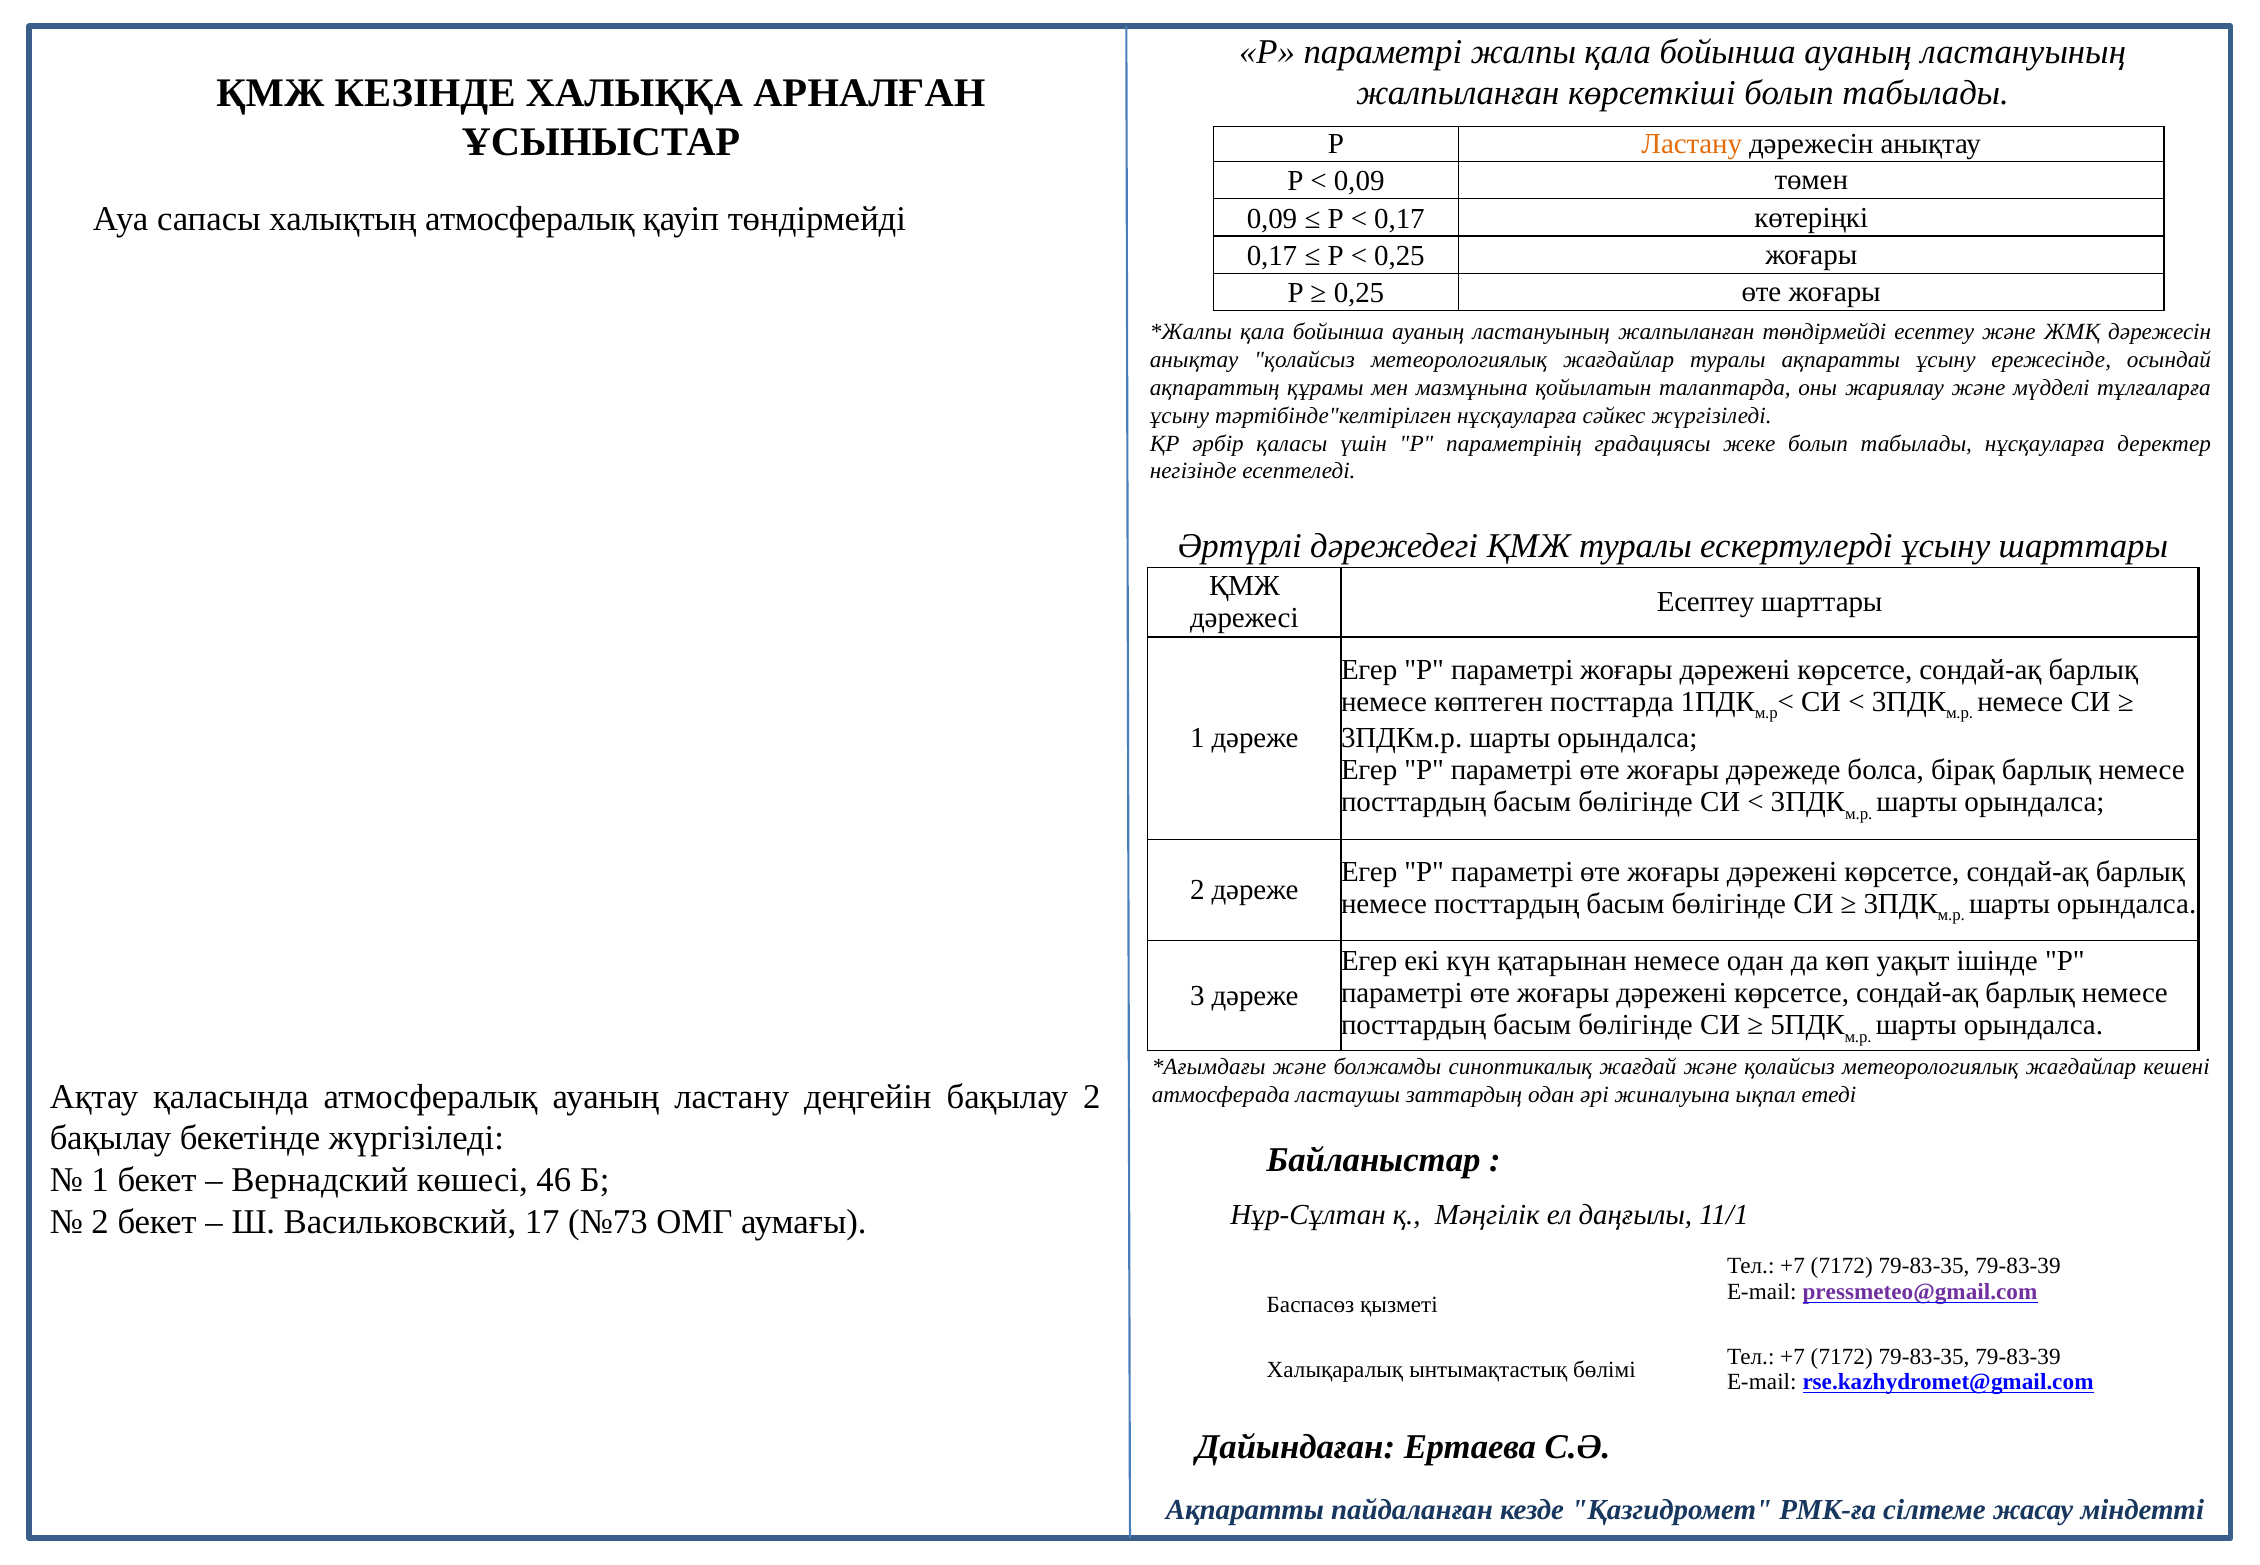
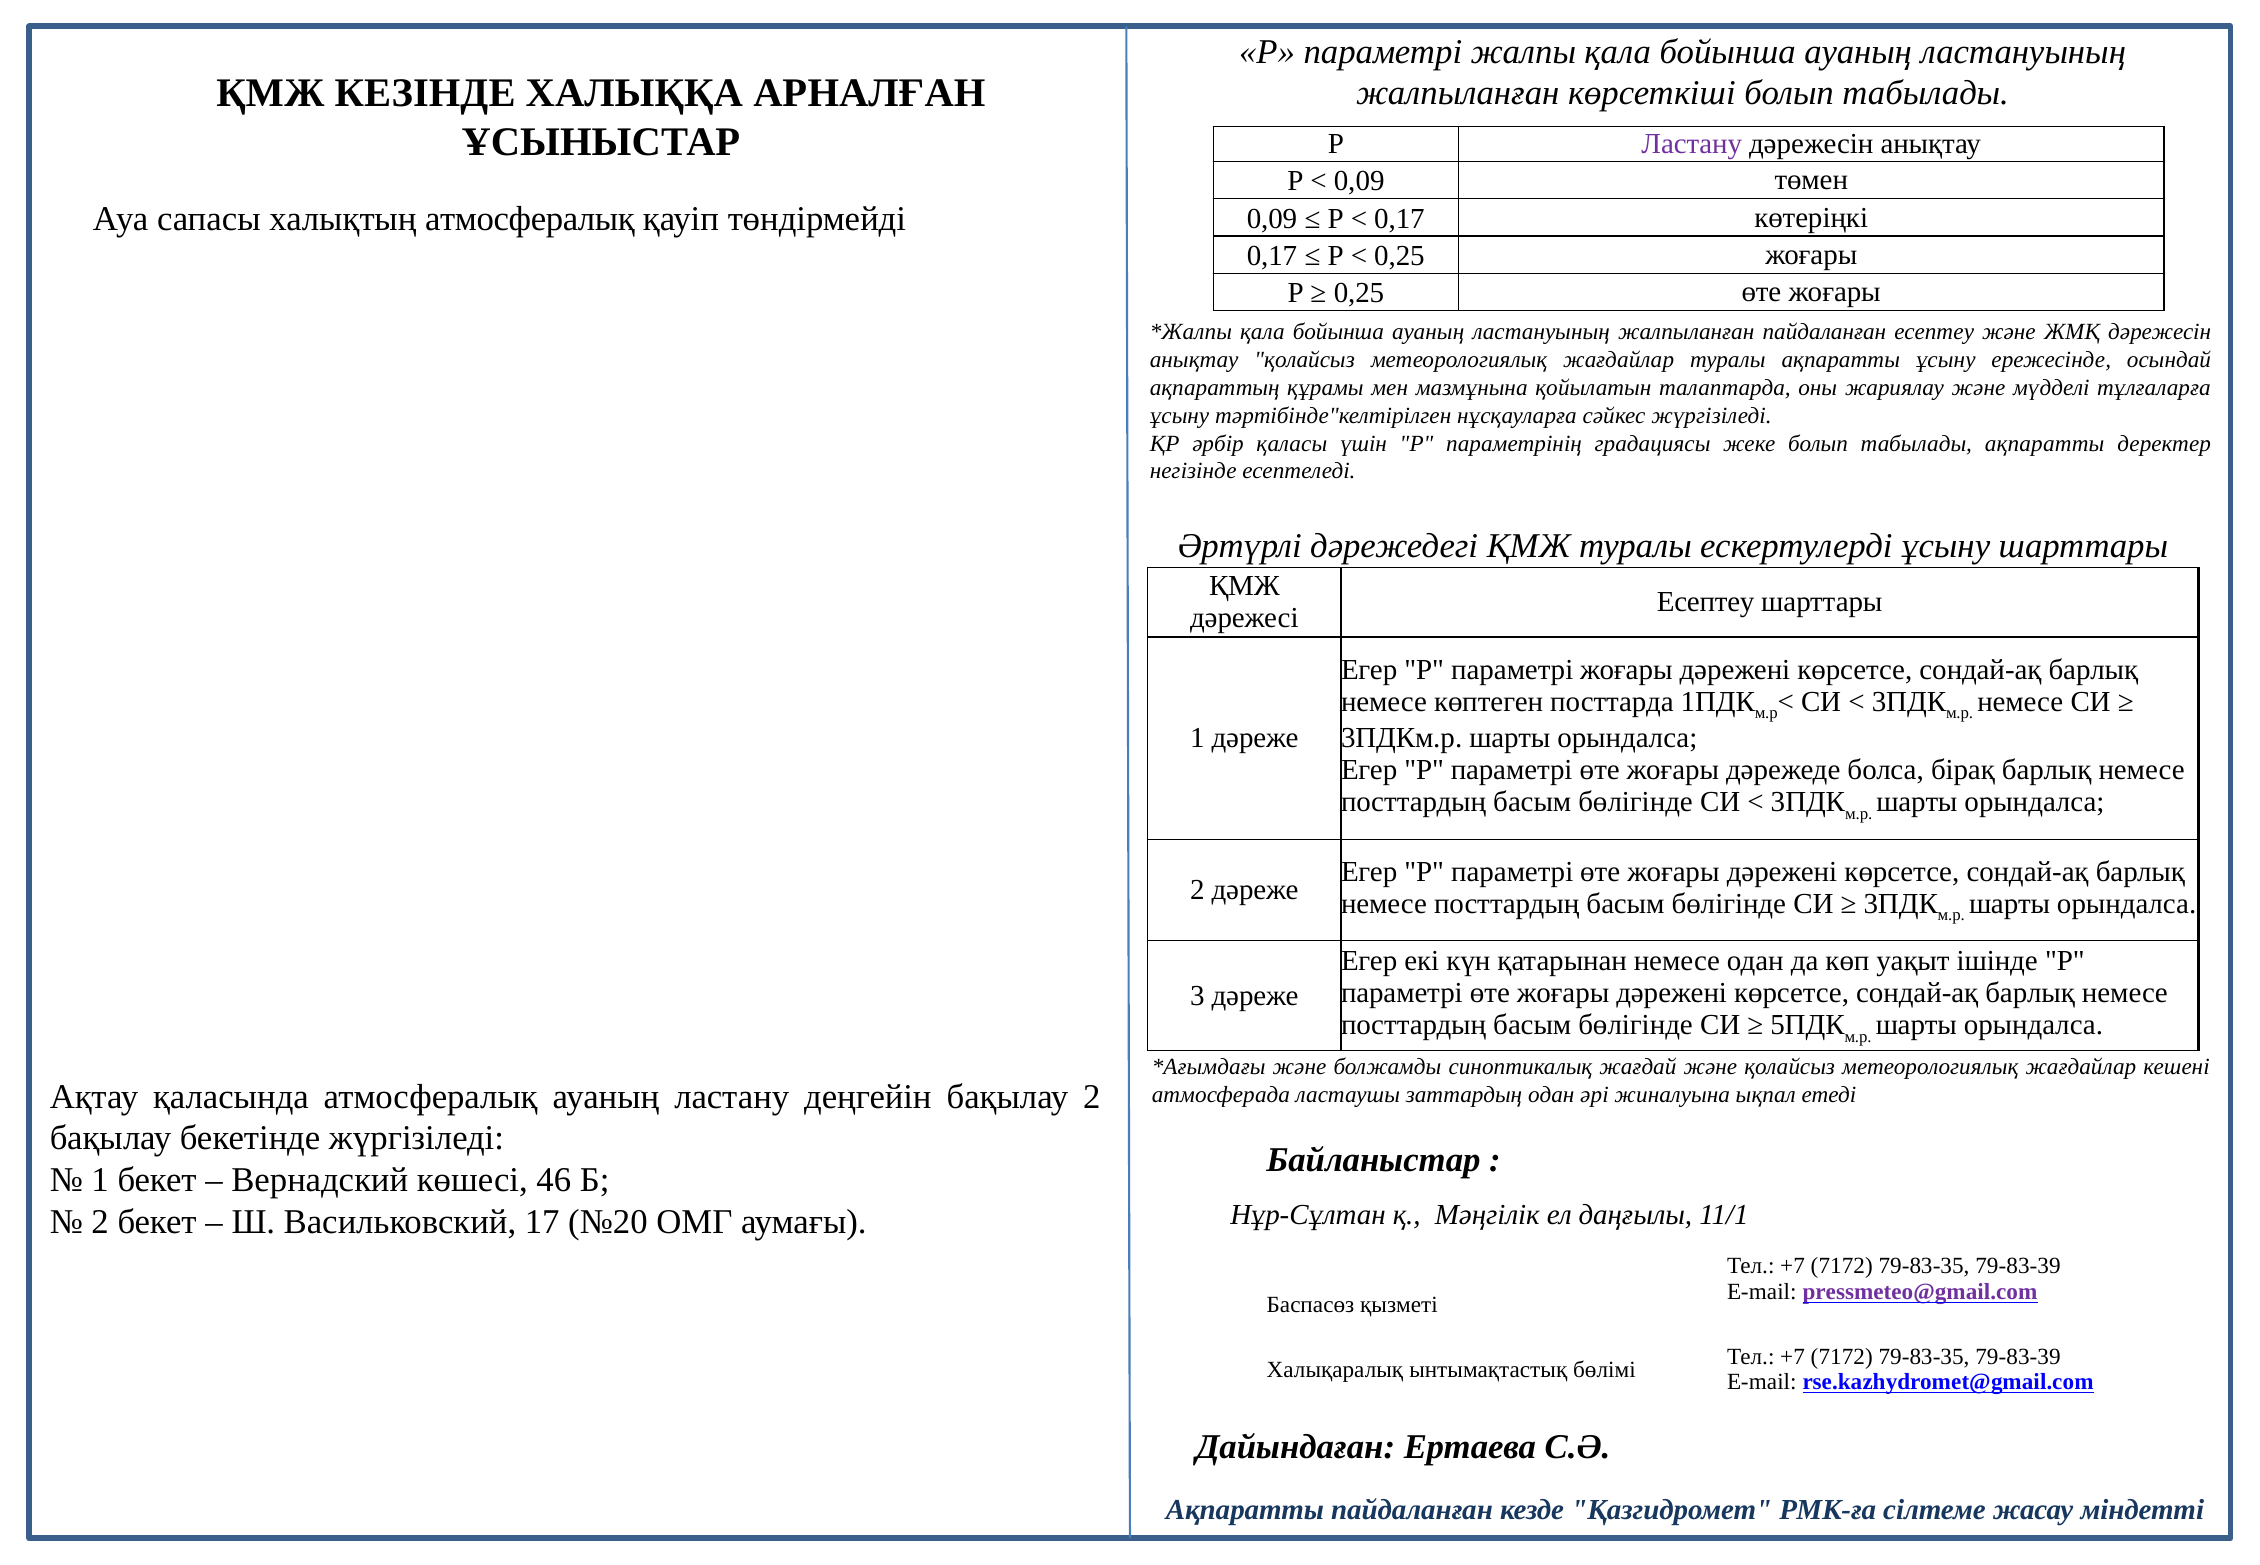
Ластану colour: orange -> purple (1692, 144)
жалпыланған төндірмейді: төндірмейді -> пайдаланған (1824, 332)
табылады нұсқауларға: нұсқауларға -> ақпаратты (2045, 443)
№73: №73 -> №20 (608, 1222)
